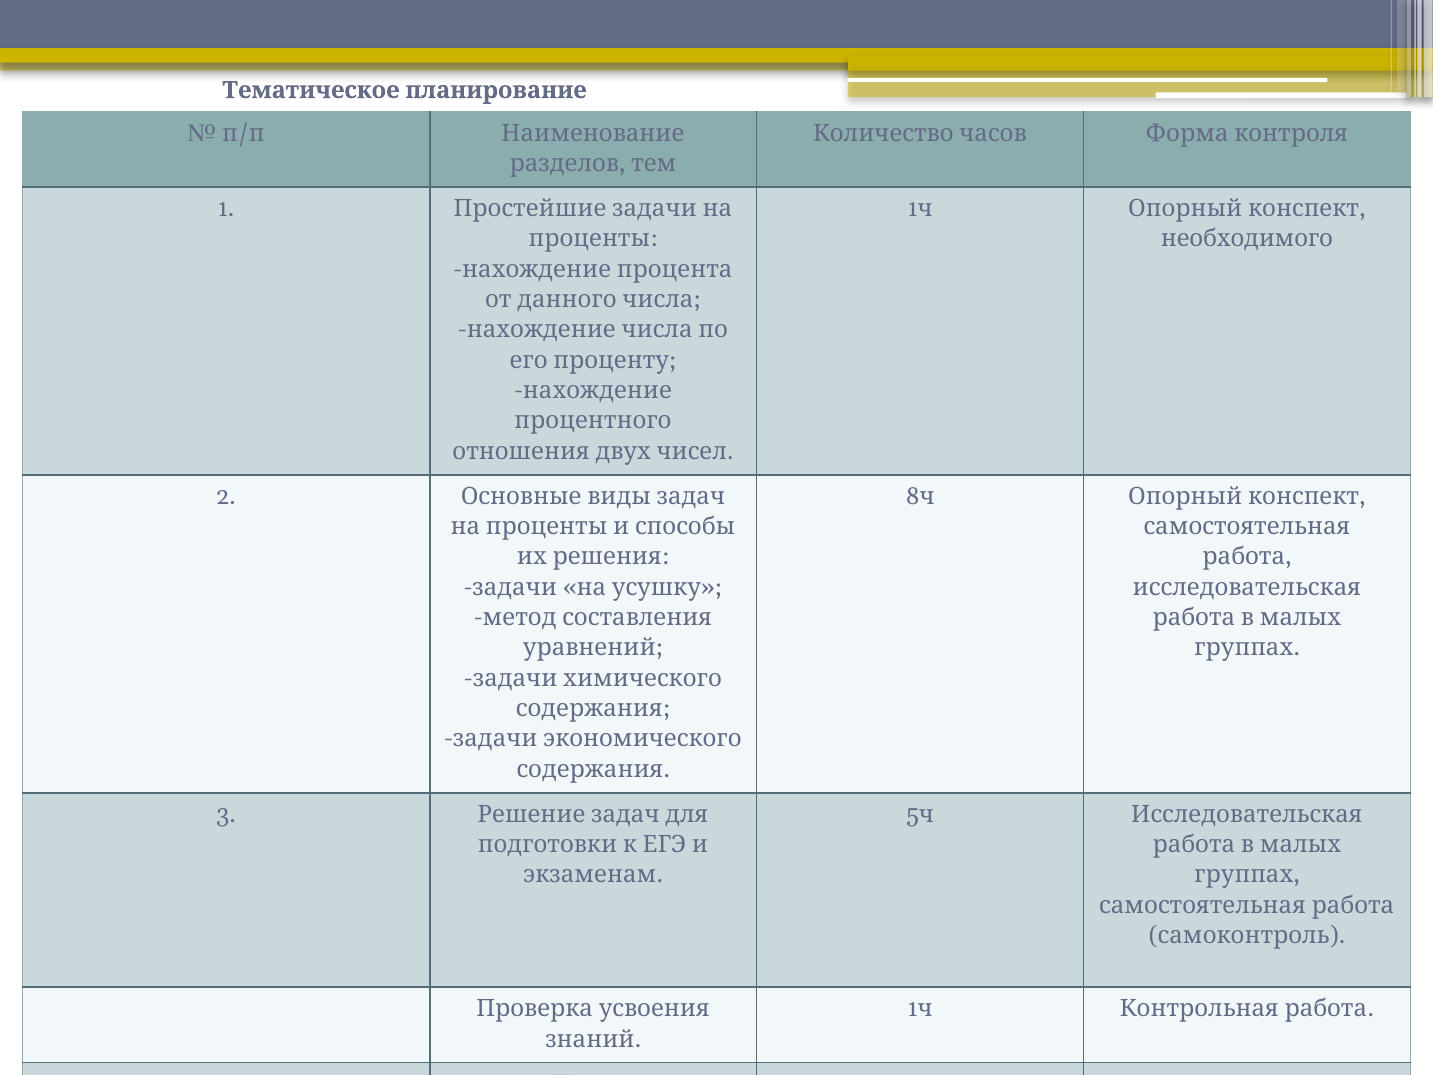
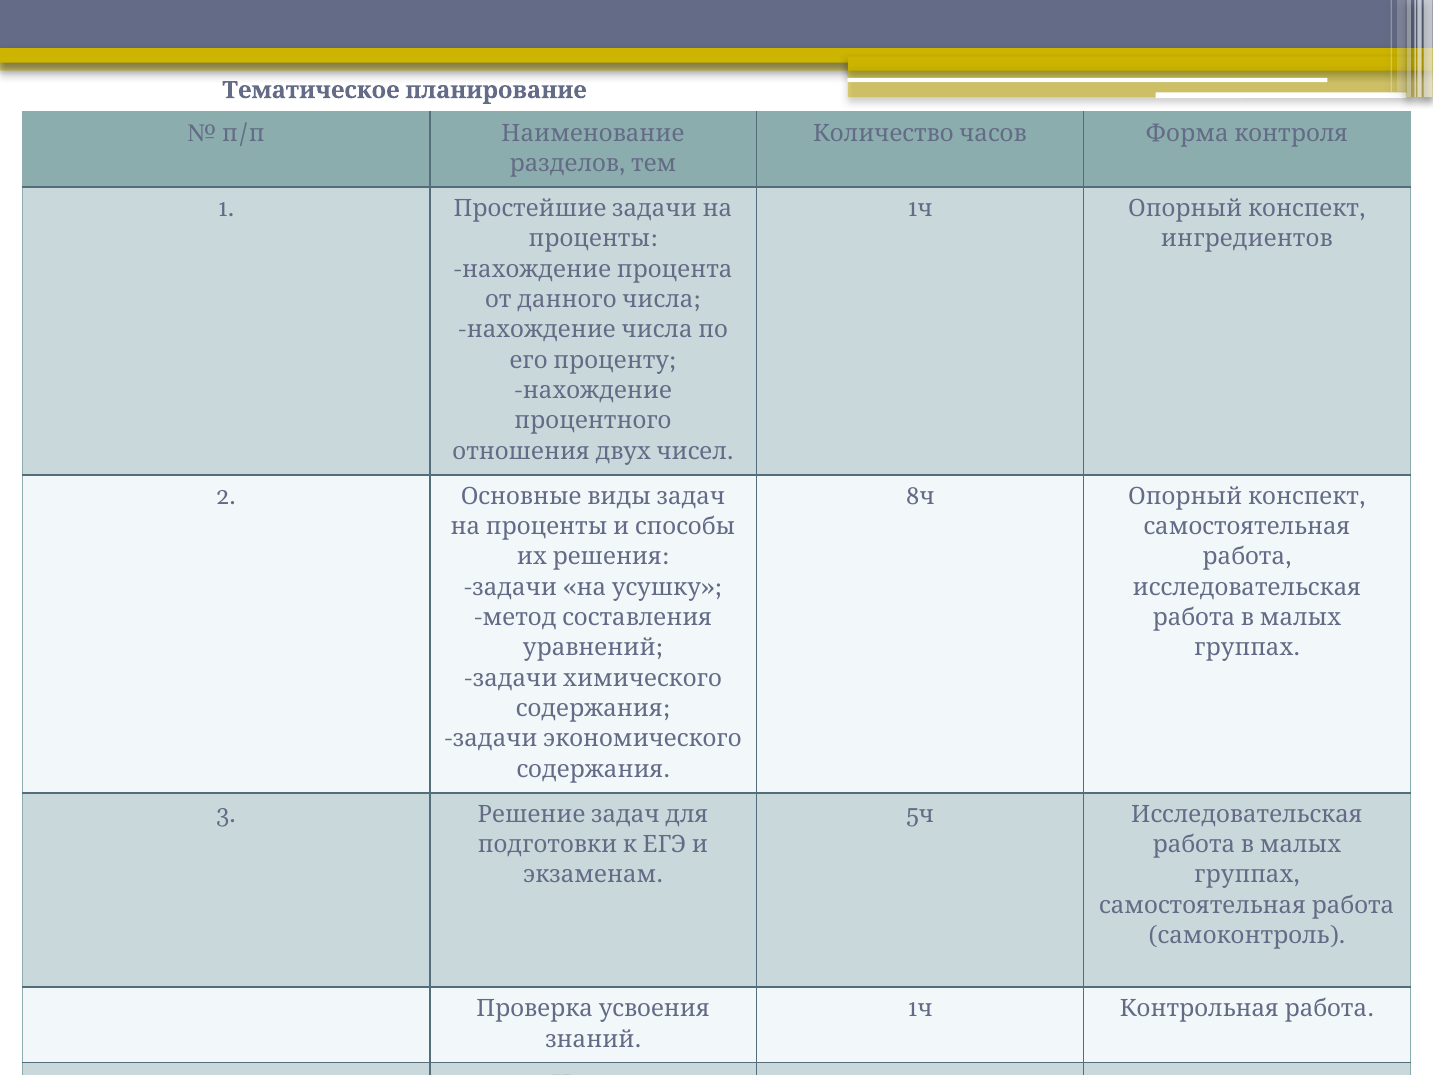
необходимого: необходимого -> ингредиентов (1247, 239)
